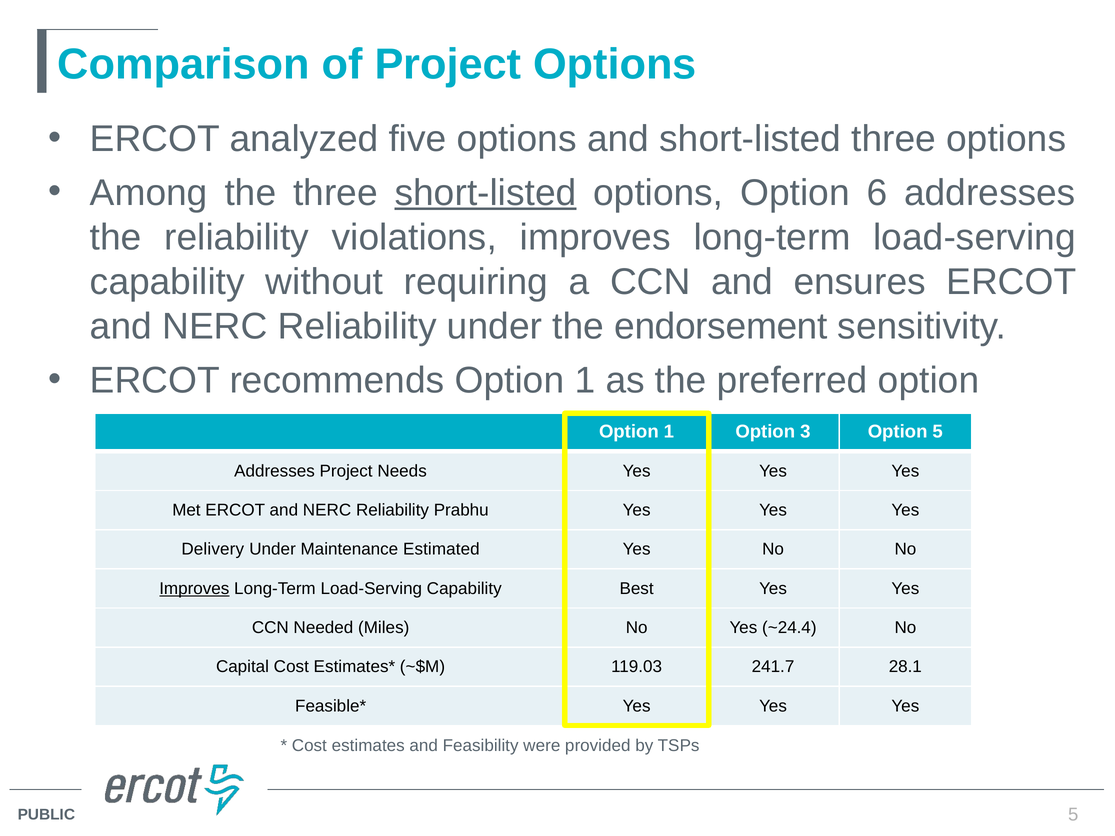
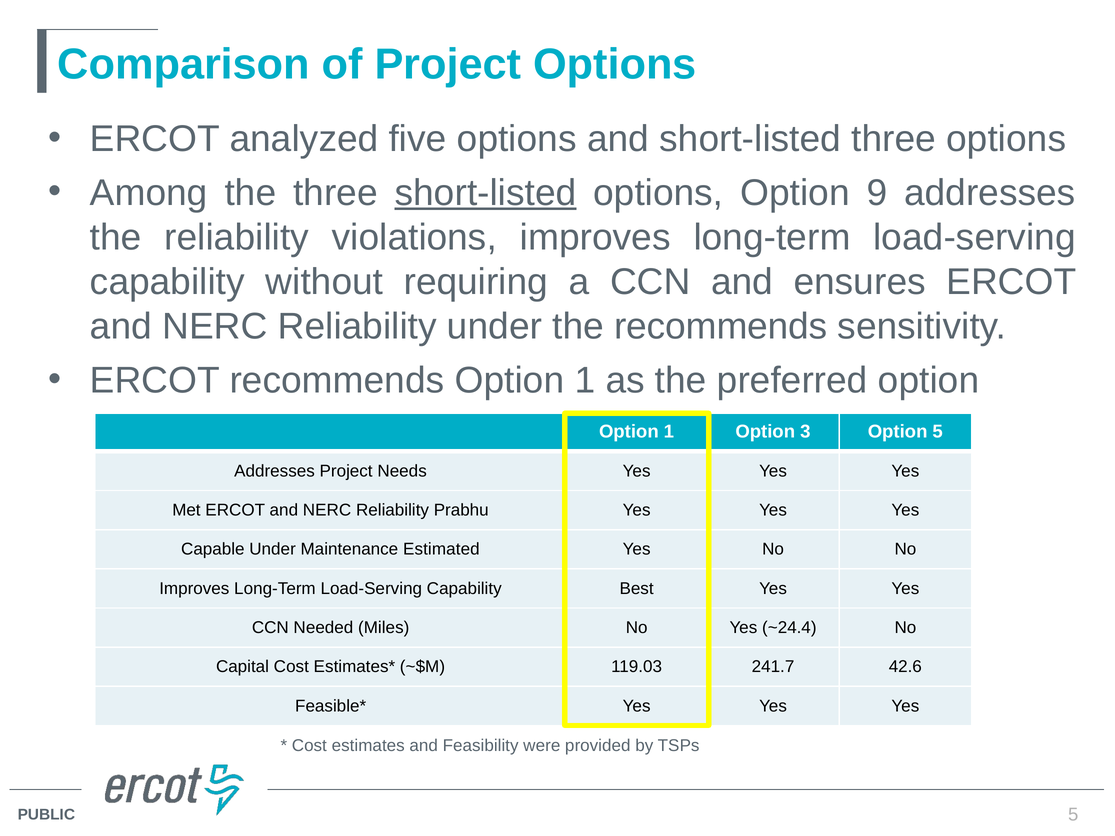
6: 6 -> 9 (877, 193)
the endorsement: endorsement -> recommends (721, 327)
Delivery: Delivery -> Capable (213, 550)
Improves underline: present -> none (194, 589)
28.1: 28.1 -> 42.6 (905, 667)
